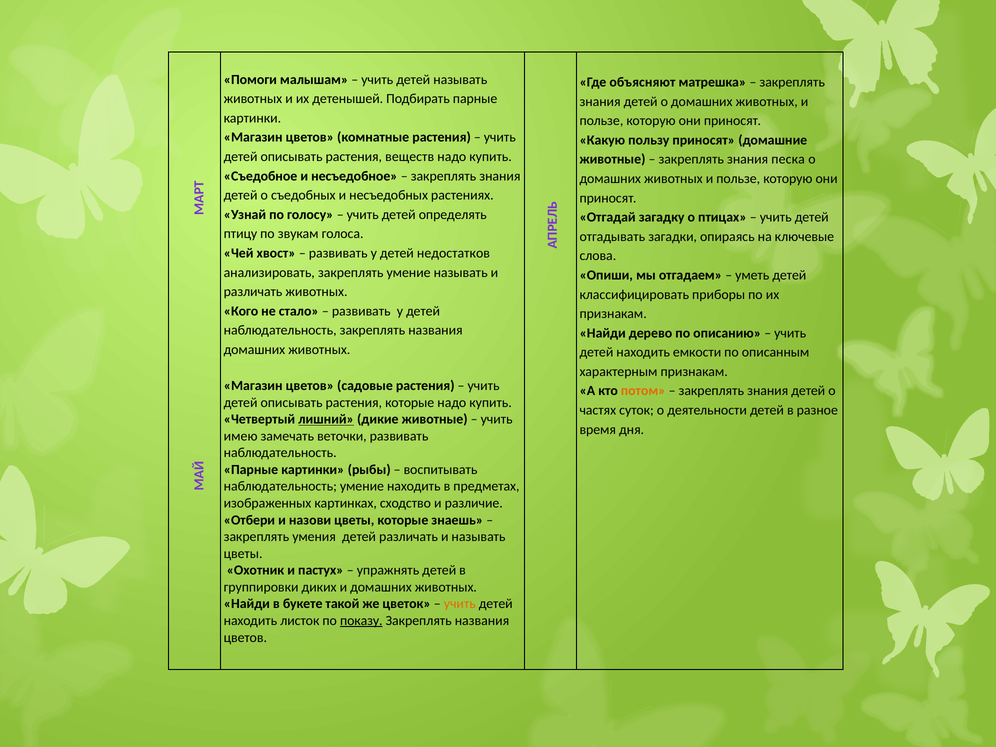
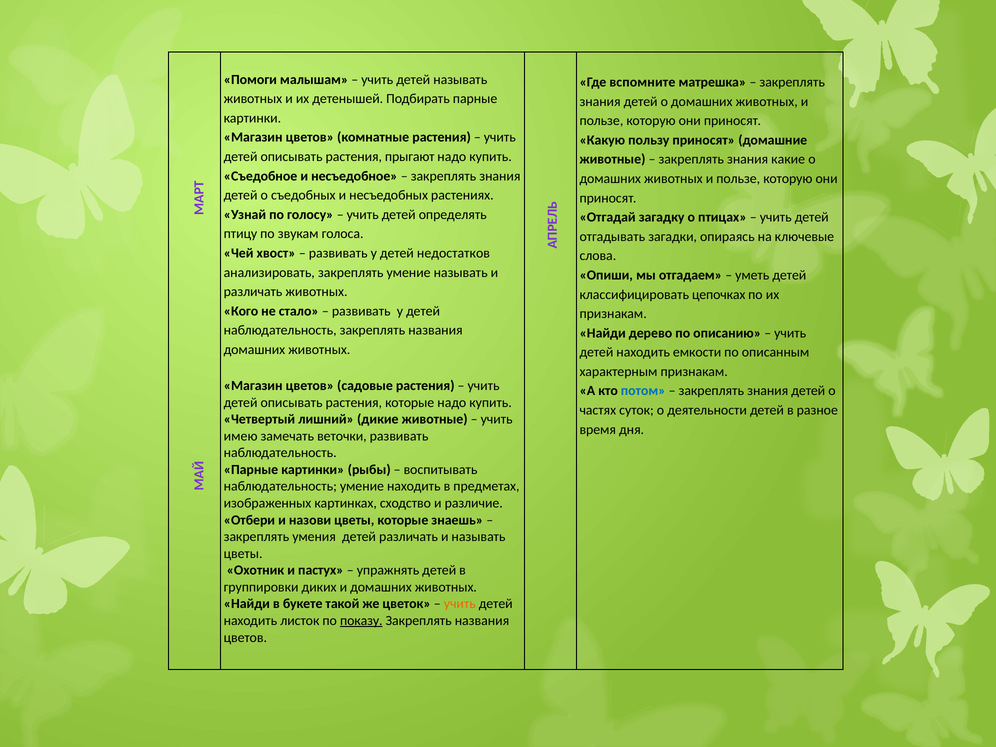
объясняют: объясняют -> вспомните (642, 82)
веществ: веществ -> прыгают (410, 157)
песка: песка -> какие (788, 159)
приборы: приборы -> цепочках (719, 294)
потом colour: orange -> blue (643, 391)
лишний underline: present -> none (326, 419)
